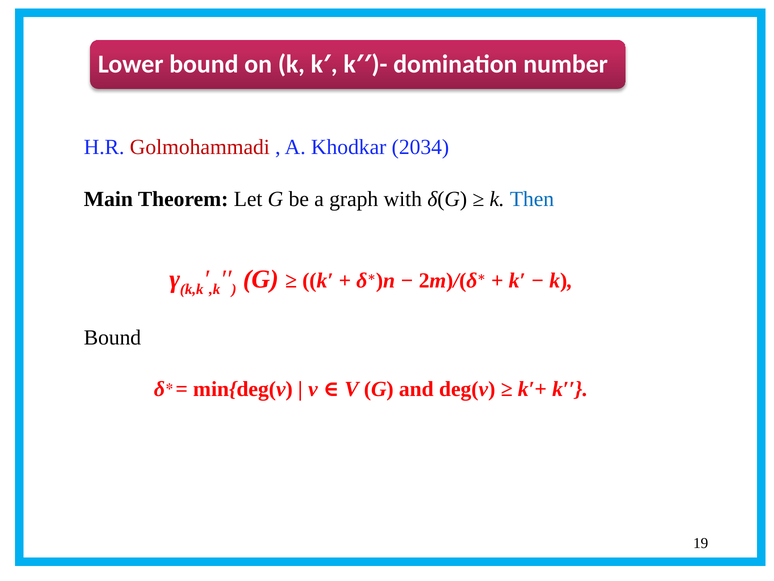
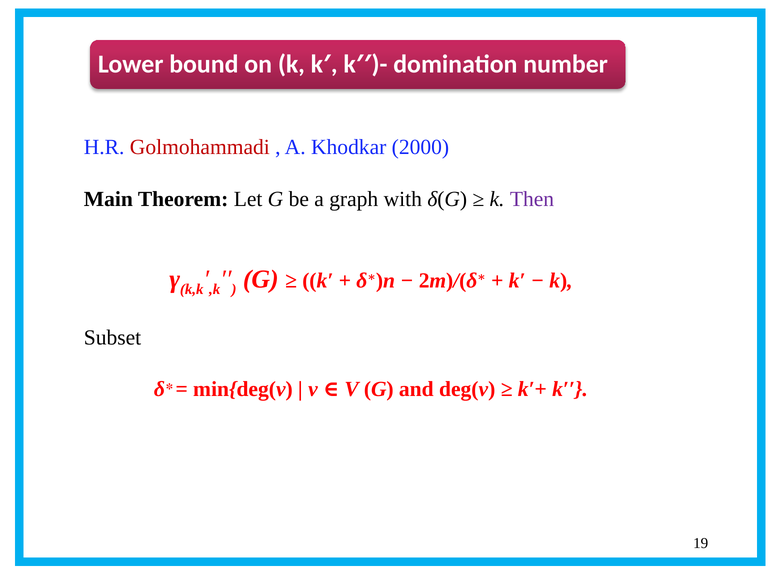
2034: 2034 -> 2000 (420, 147)
Then colour: blue -> purple (532, 199)
Bound: Bound -> Subset (112, 337)
